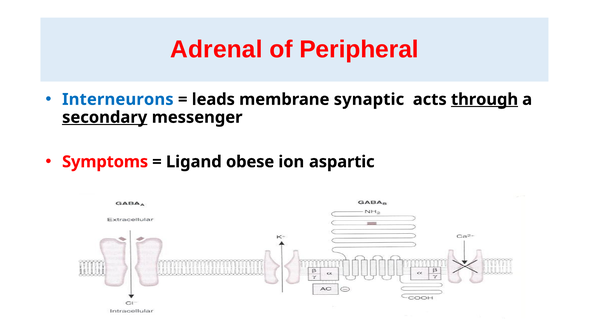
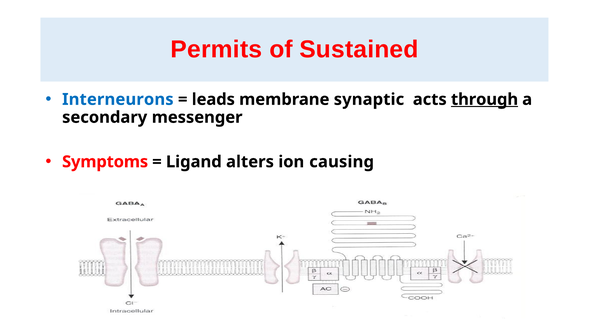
Adrenal: Adrenal -> Permits (216, 49)
Peripheral: Peripheral -> Sustained (359, 49)
secondary underline: present -> none (105, 117)
obese: obese -> alters (250, 162)
aspartic: aspartic -> causing (342, 162)
